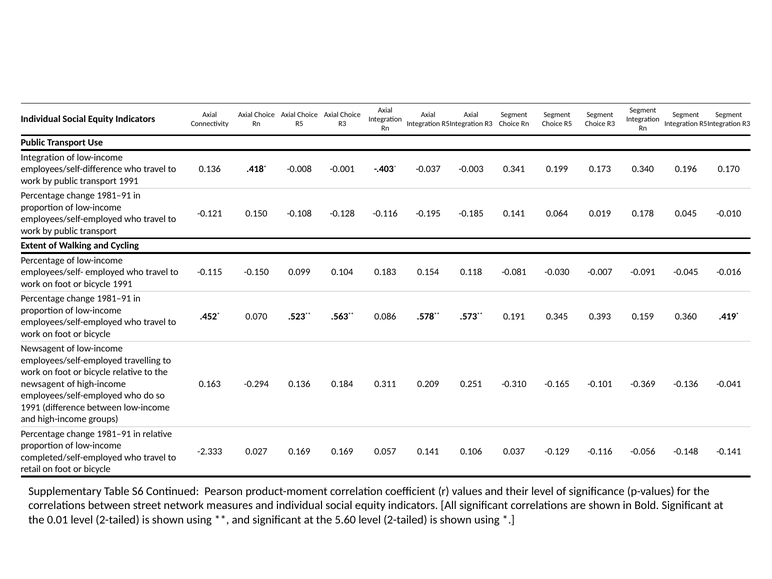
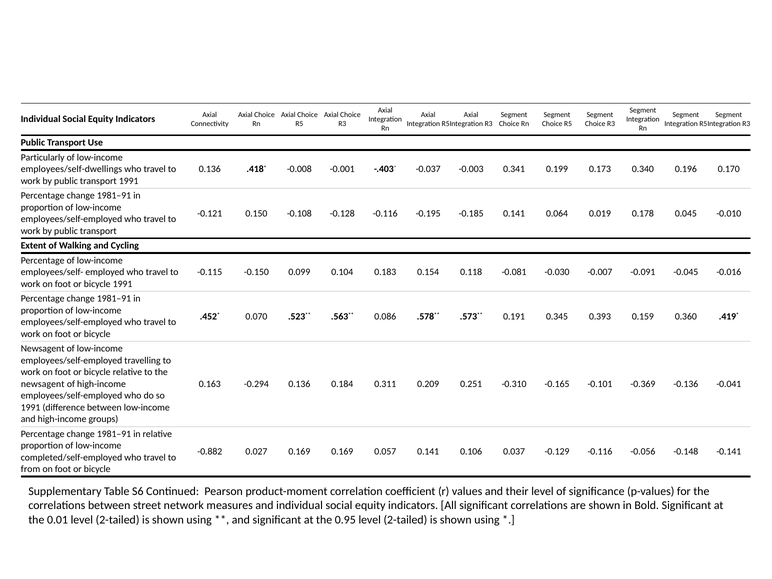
Integration: Integration -> Particularly (43, 157)
employees/self-difference: employees/self-difference -> employees/self-dwellings (71, 169)
-2.333: -2.333 -> -0.882 (210, 452)
retail: retail -> from (31, 469)
5.60: 5.60 -> 0.95 (345, 520)
